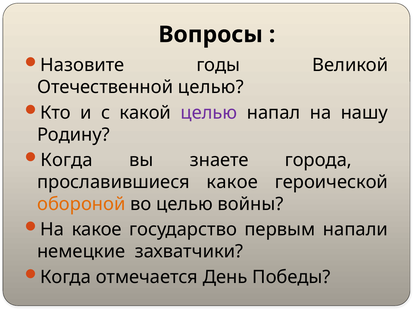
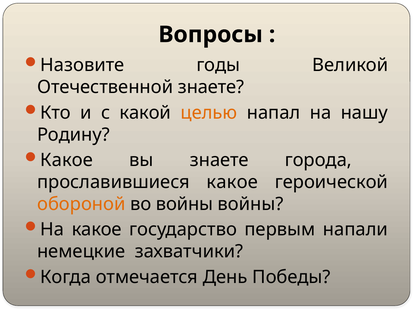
Отечественной целью: целью -> знаете (211, 87)
целью colour: purple -> orange (209, 113)
Когда: Когда -> Какое (67, 160)
во целью: целью -> войны (185, 204)
